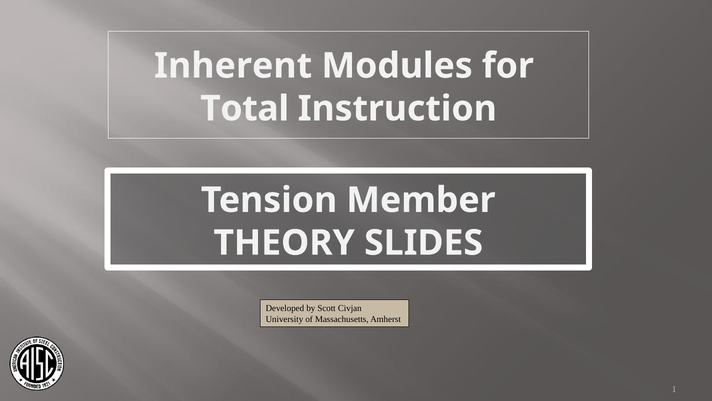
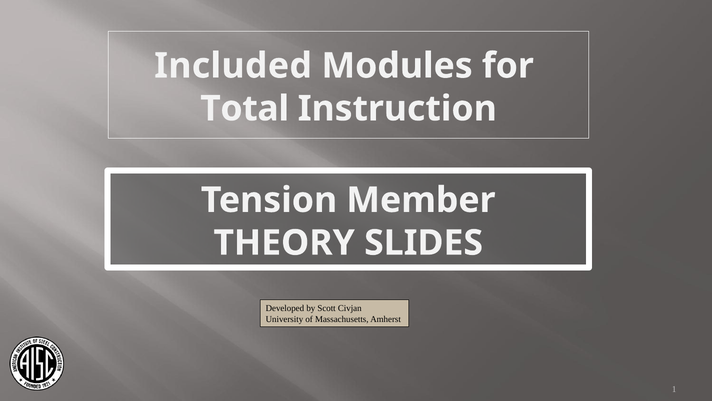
Inherent: Inherent -> Included (233, 66)
